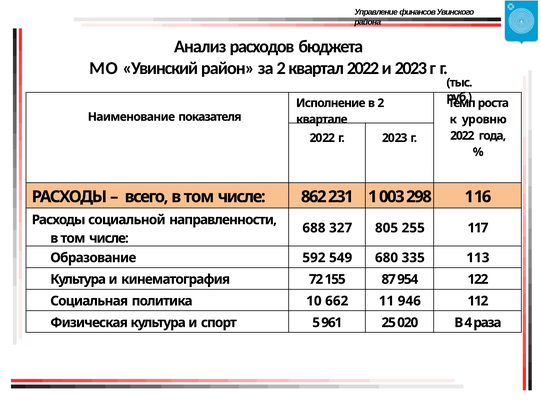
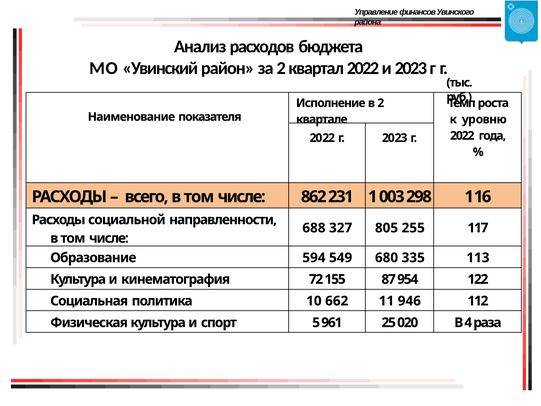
592: 592 -> 594 (314, 258)
